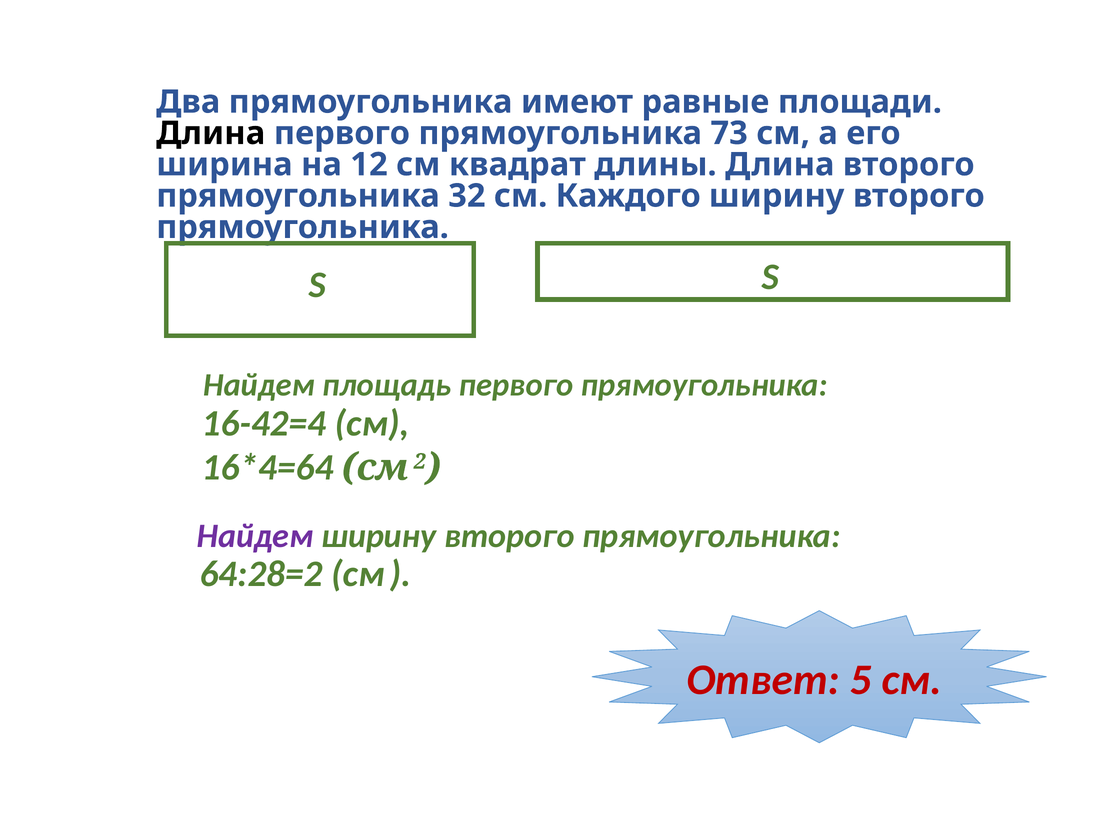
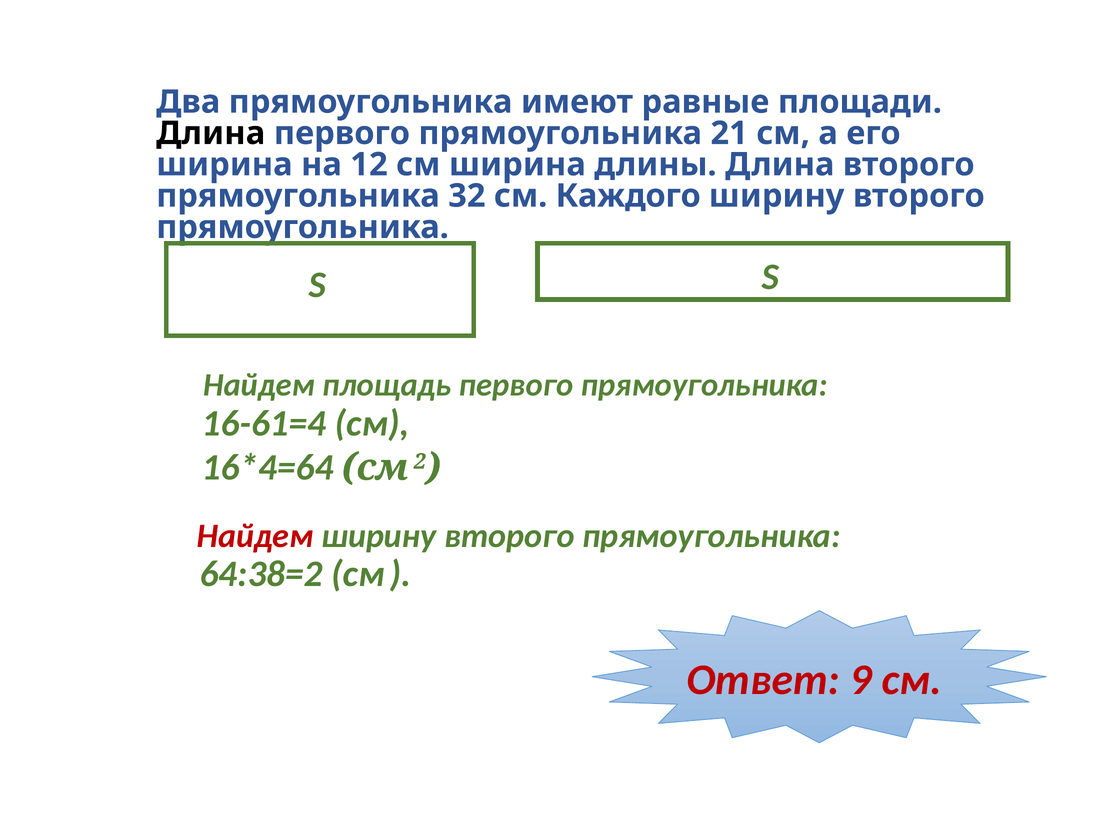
73: 73 -> 21 (729, 133)
см квадрат: квадрат -> ширина (517, 164)
16-42=4: 16-42=4 -> 16-61=4 (264, 423)
Найдем colour: purple -> red (255, 536)
64:28=2: 64:28=2 -> 64:38=2 (261, 574)
5: 5 -> 9 (861, 679)
